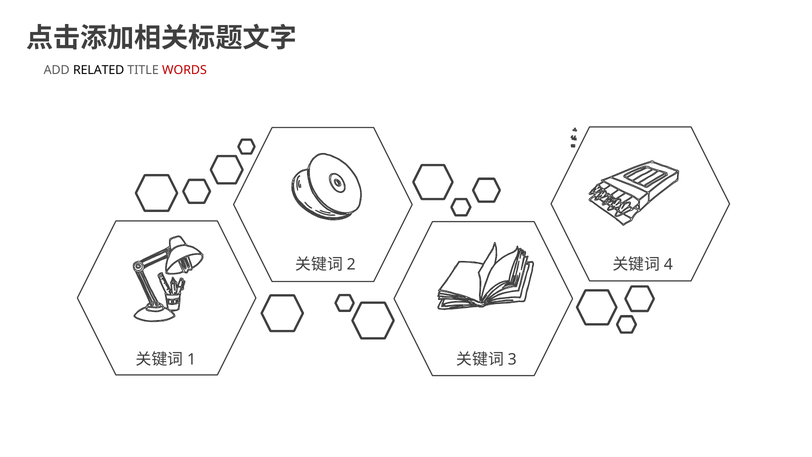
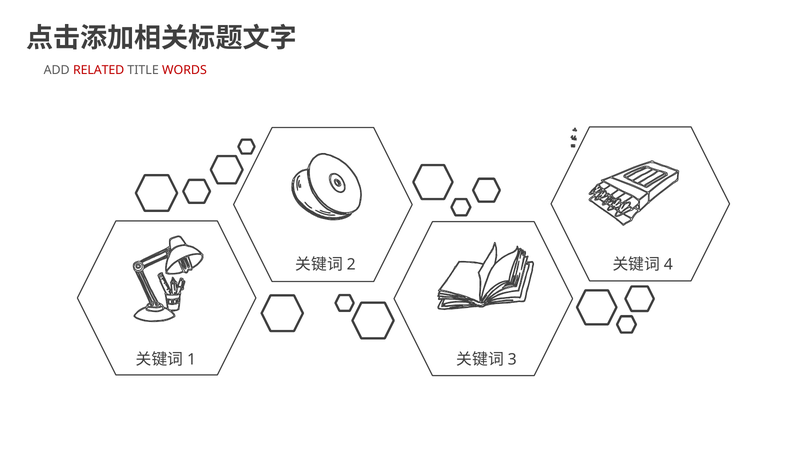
RELATED colour: black -> red (99, 70)
